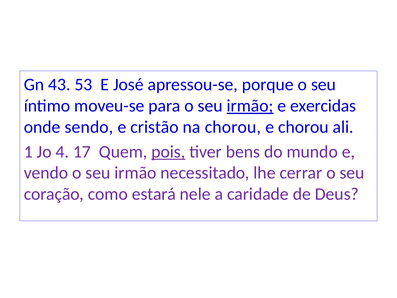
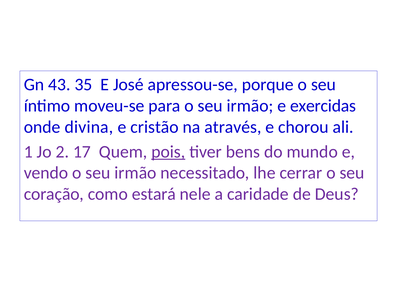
53: 53 -> 35 (83, 85)
irmão underline: present -> none (250, 106)
sendo: sendo -> divina (89, 127)
na chorou: chorou -> através (233, 127)
4: 4 -> 2 (62, 152)
